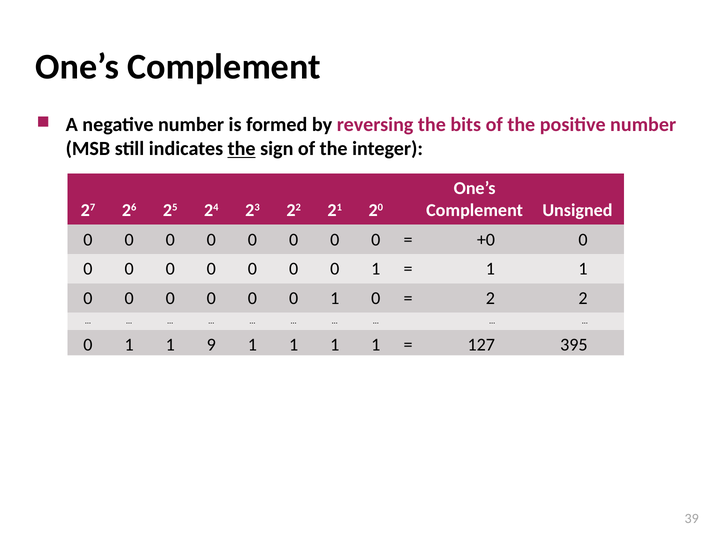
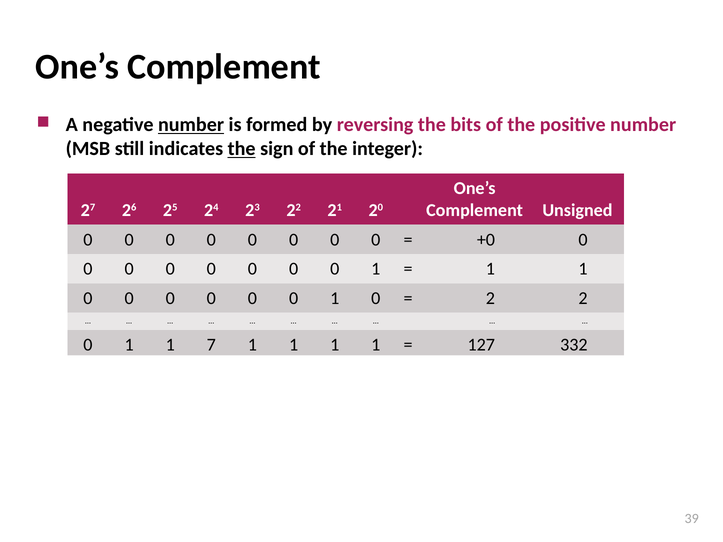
number underline: none -> present (191, 125)
9: 9 -> 7 (211, 345)
395: 395 -> 332 (574, 345)
